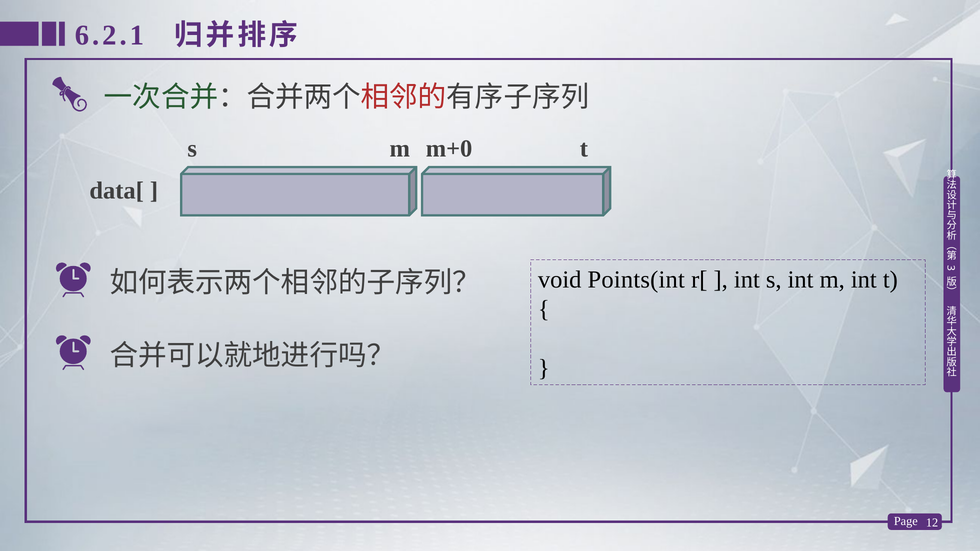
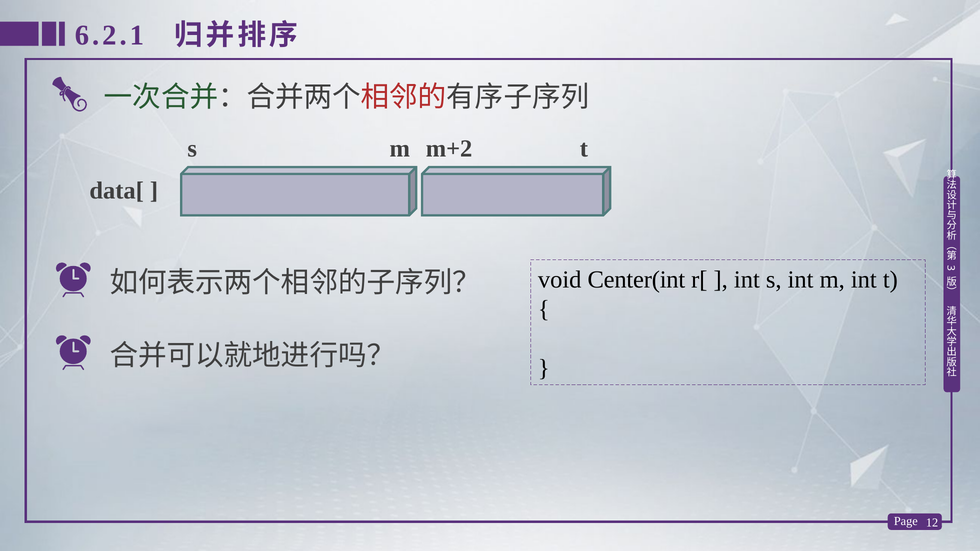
m+0: m+0 -> m+2 (449, 149)
Points(int: Points(int -> Center(int (636, 280)
